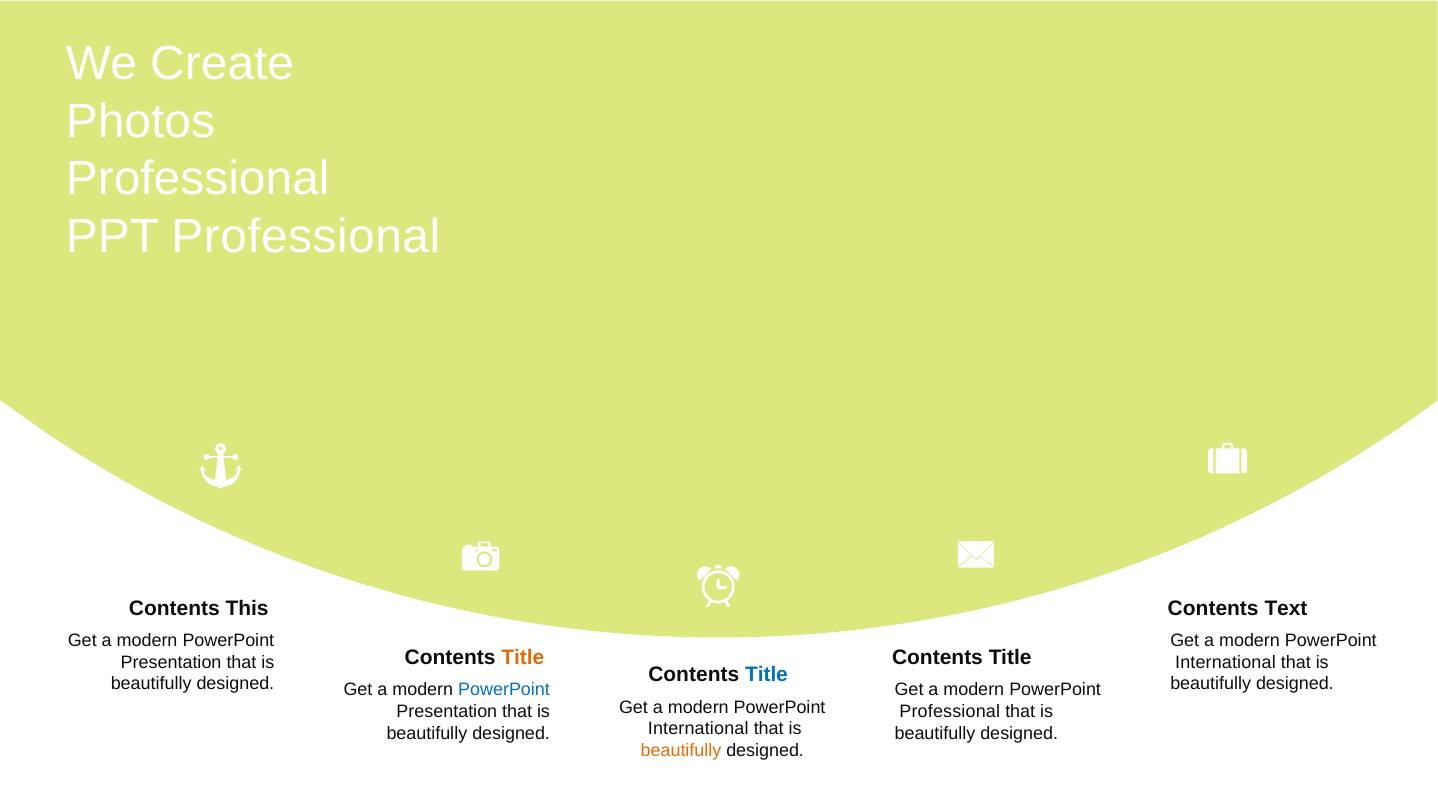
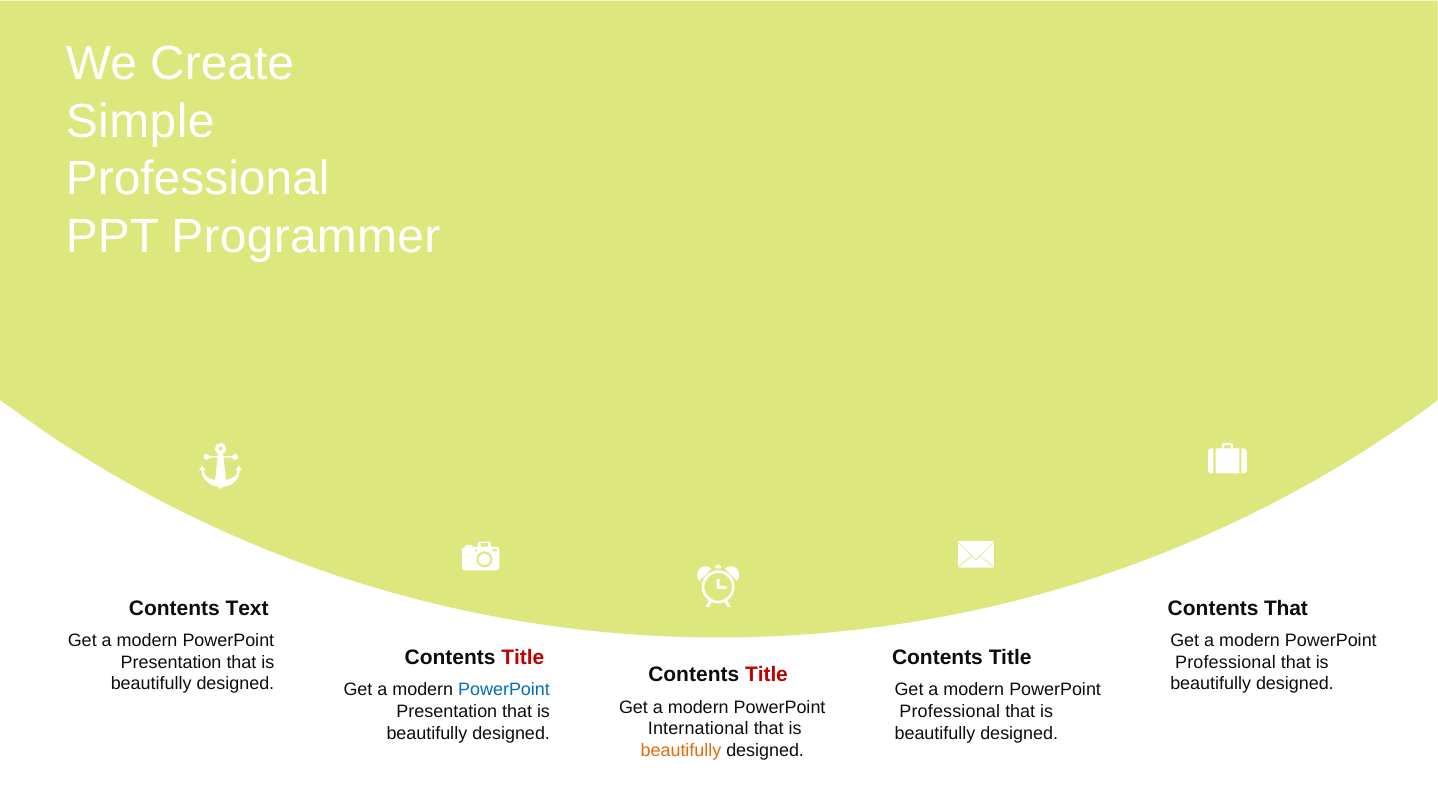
Photos: Photos -> Simple (140, 121)
PPT Professional: Professional -> Programmer (306, 236)
This: This -> Text (247, 608)
Contents Text: Text -> That (1286, 608)
Title colour: orange -> red (523, 657)
International: International -> Professional (1225, 662)
Title colour: blue -> red (767, 675)
